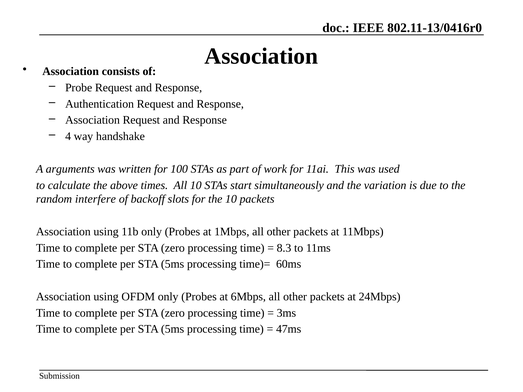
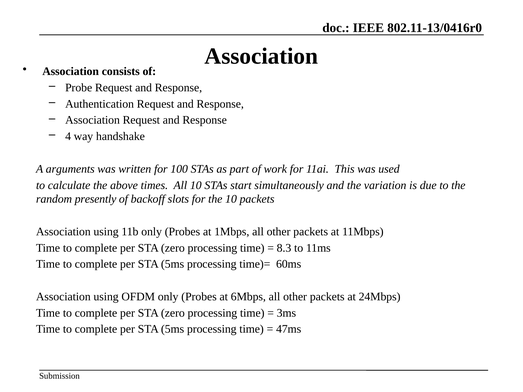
interfere: interfere -> presently (96, 199)
